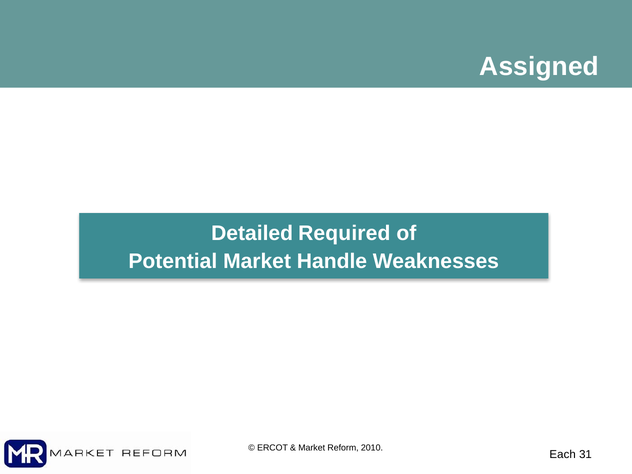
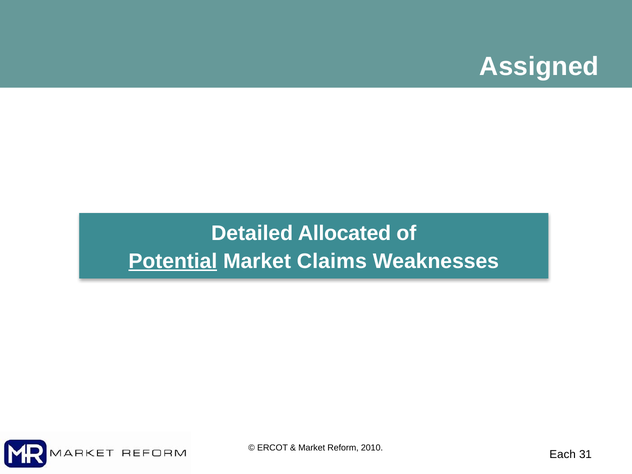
Required: Required -> Allocated (344, 233)
Potential underline: none -> present (173, 261)
Handle: Handle -> Claims (332, 261)
